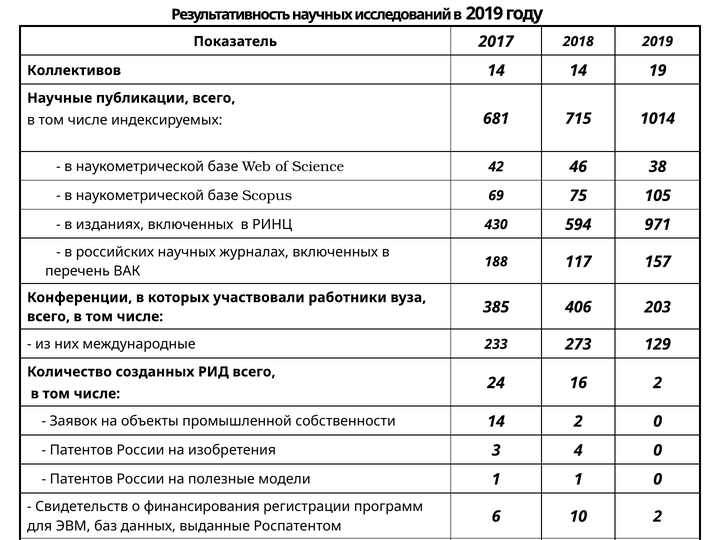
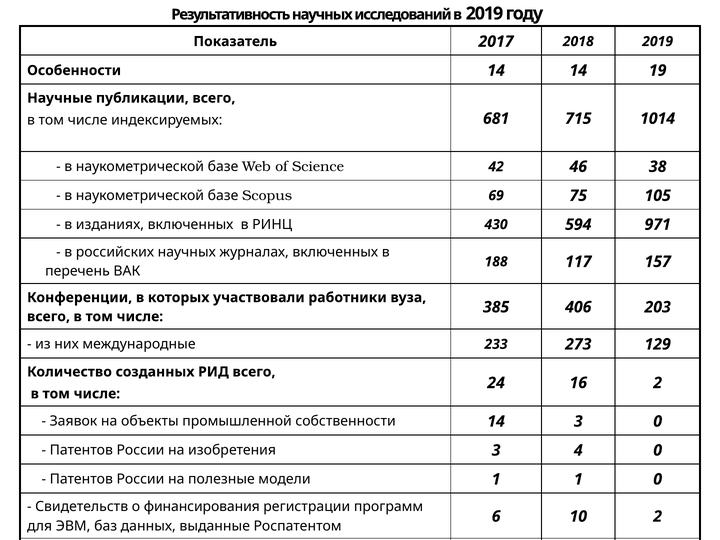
Коллективов: Коллективов -> Особенности (74, 70)
14 2: 2 -> 3 (578, 421)
